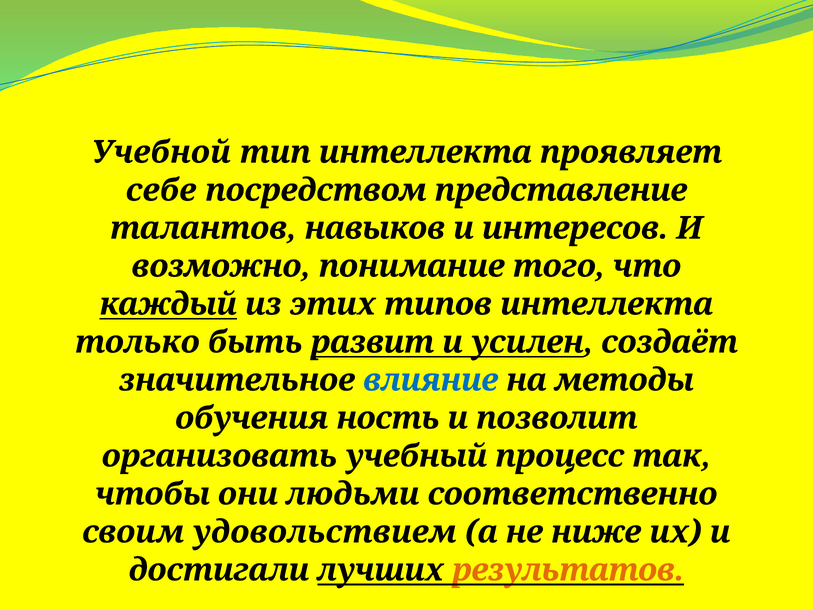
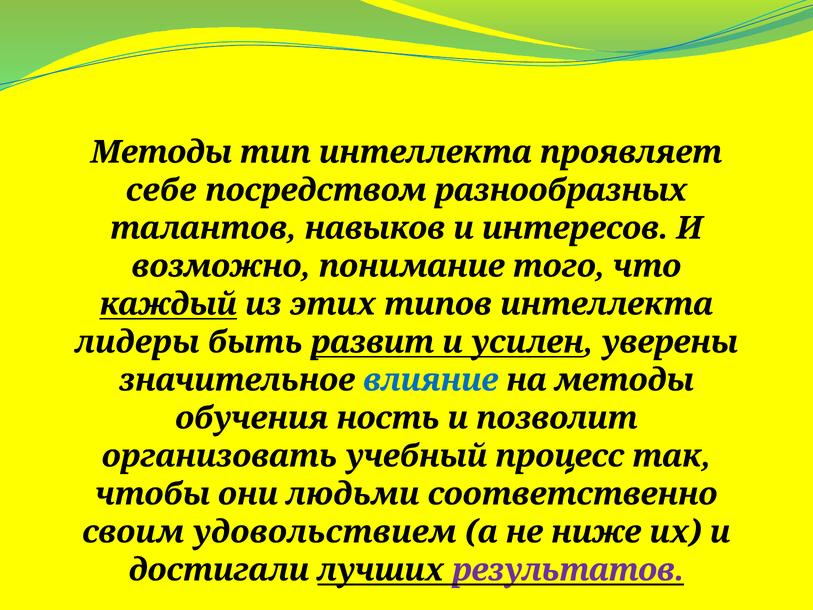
Учебной: Учебной -> Методы (161, 152)
представление: представление -> разнообразных (561, 190)
только: только -> лидеры (137, 342)
создаёт: создаёт -> уверены (670, 342)
результатов colour: orange -> purple (568, 570)
